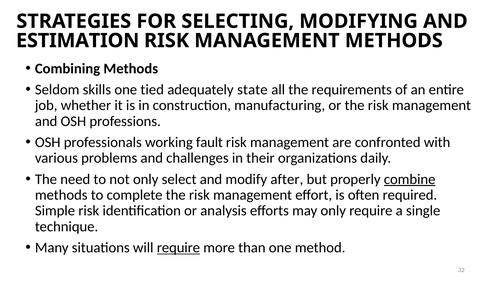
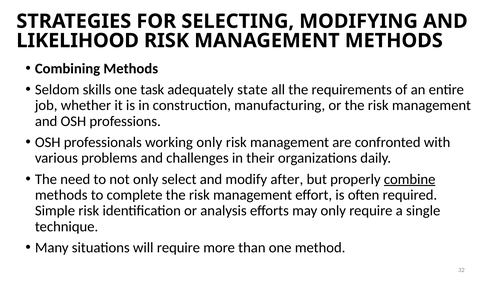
ESTIMATION: ESTIMATION -> LIKELIHOOD (78, 41)
tied: tied -> task (152, 90)
working fault: fault -> only (209, 142)
require underline: present -> none (178, 248)
